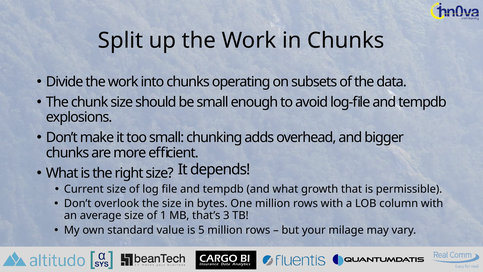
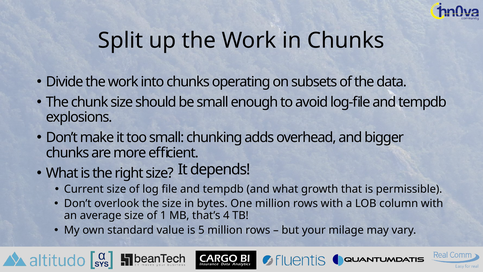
3: 3 -> 4 (226, 215)
